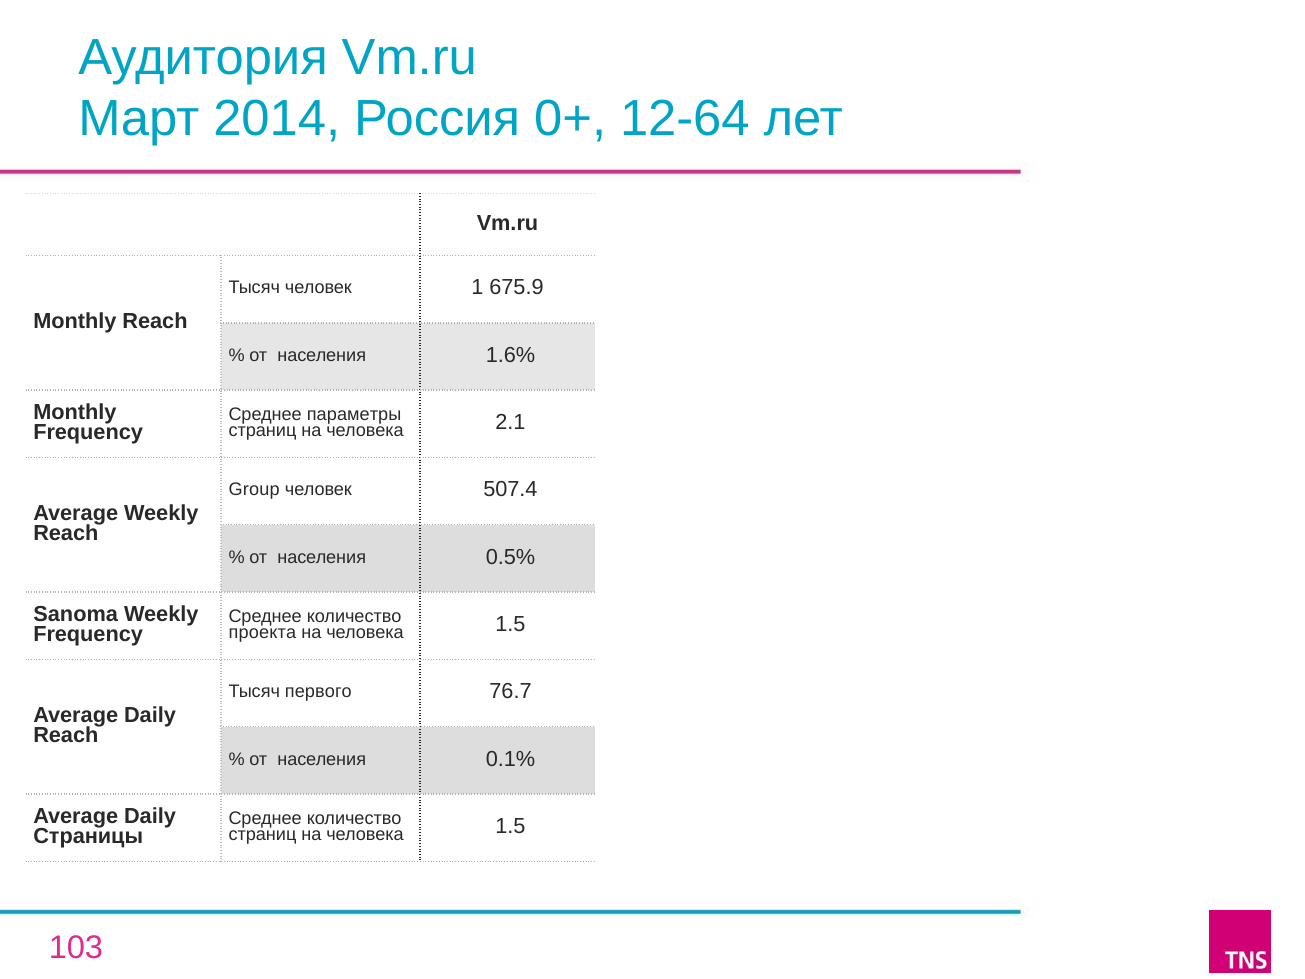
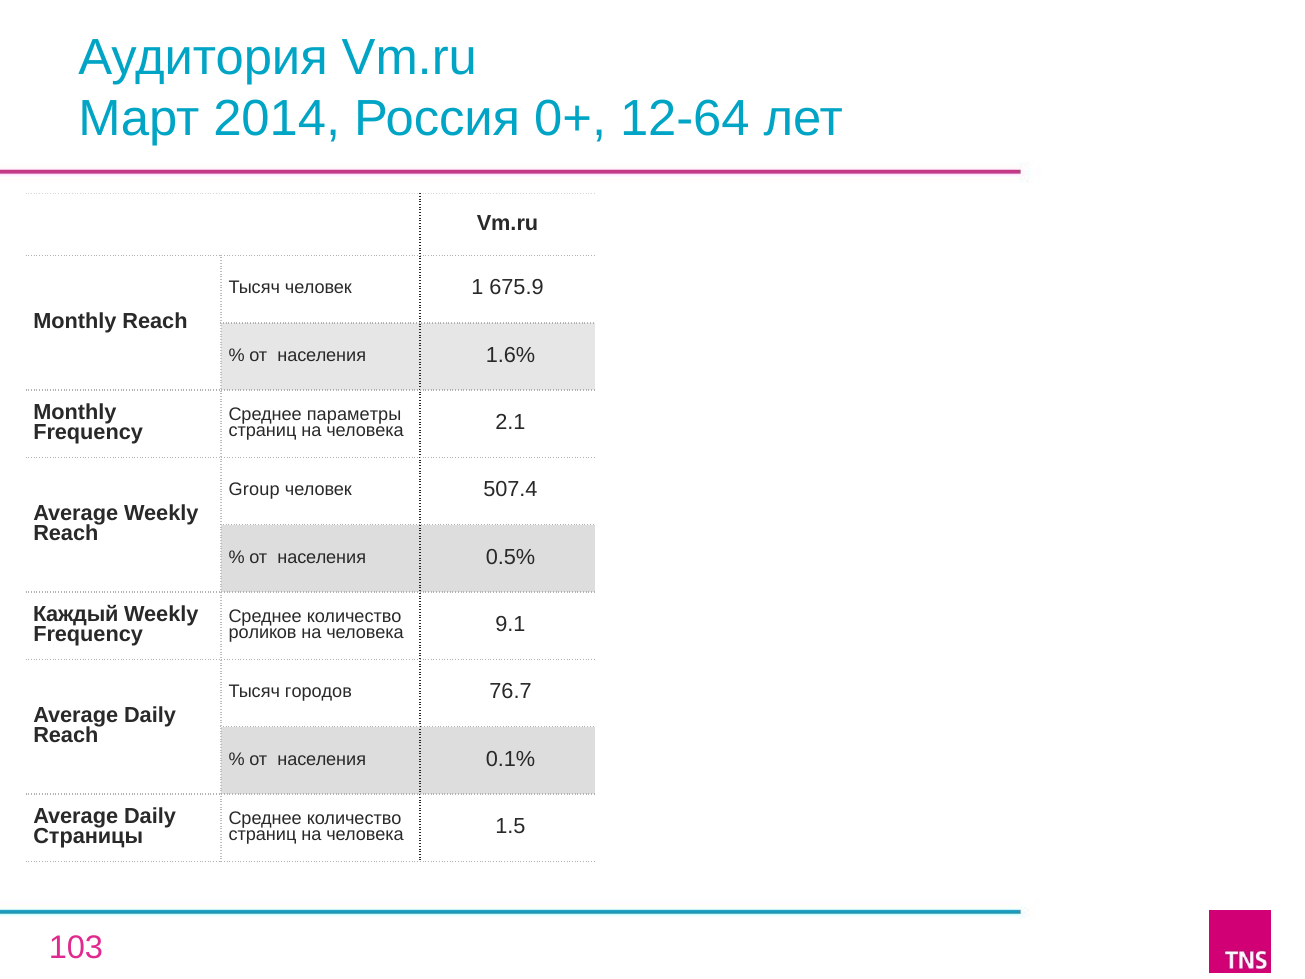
Sanoma: Sanoma -> Каждый (76, 614)
проекта: проекта -> роликов (263, 632)
1.5: 1.5 -> 9.1 (510, 624)
первого: первого -> городов (318, 692)
